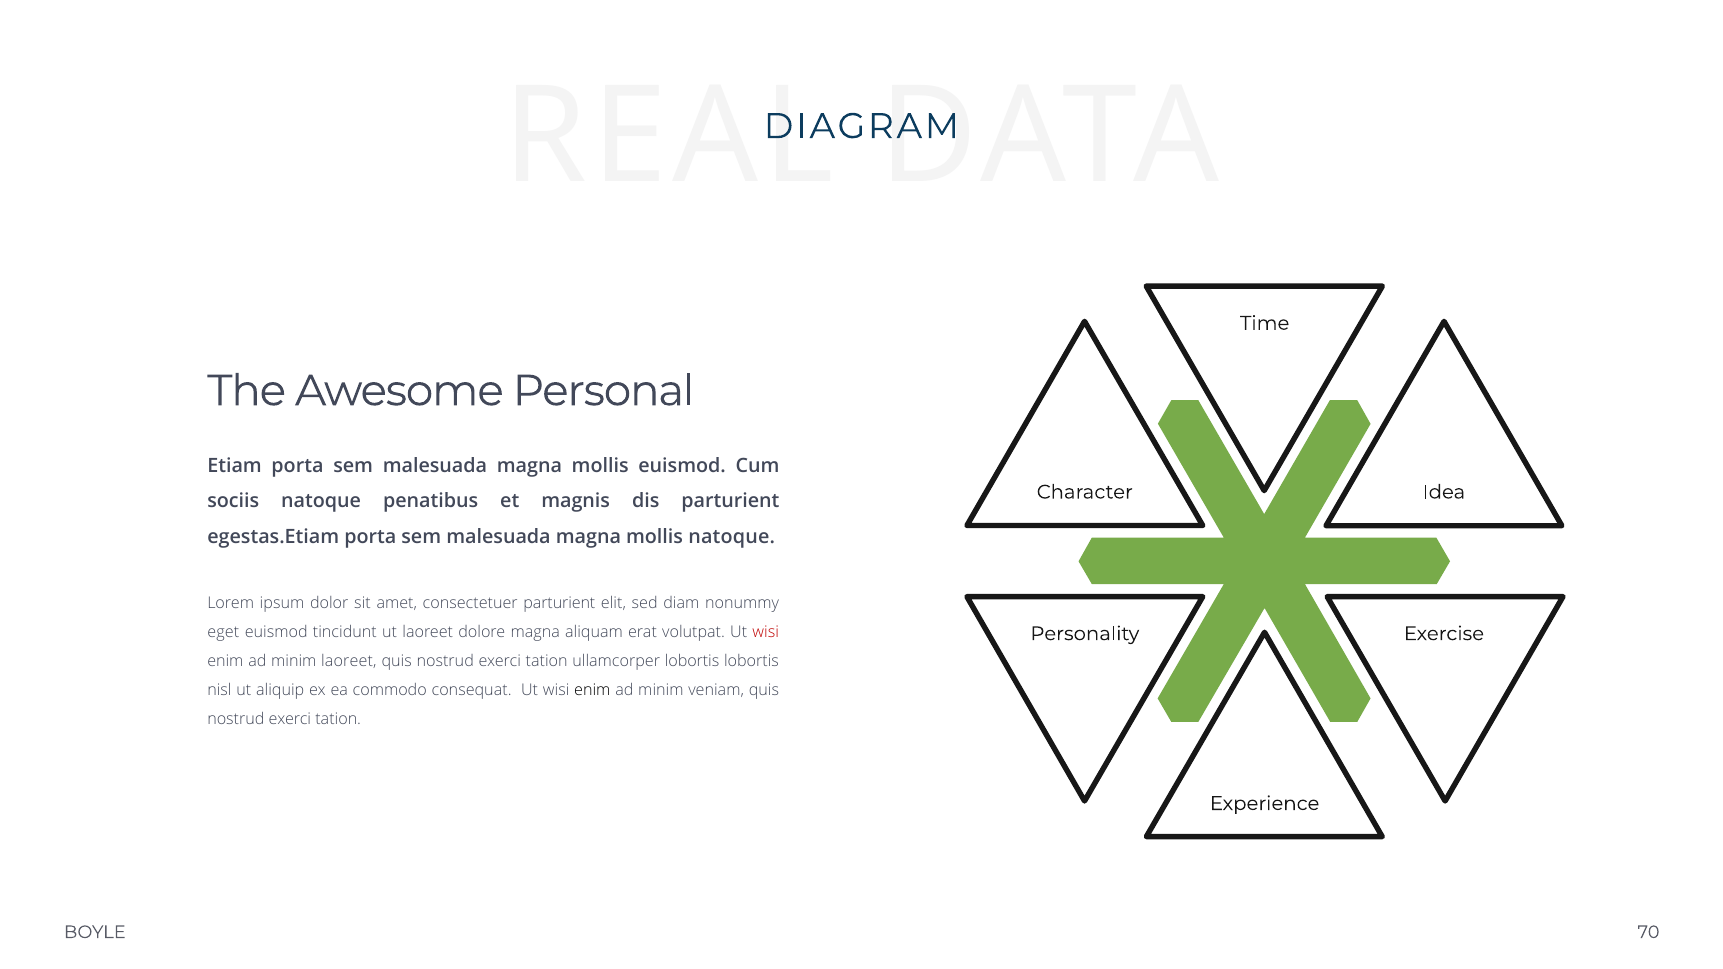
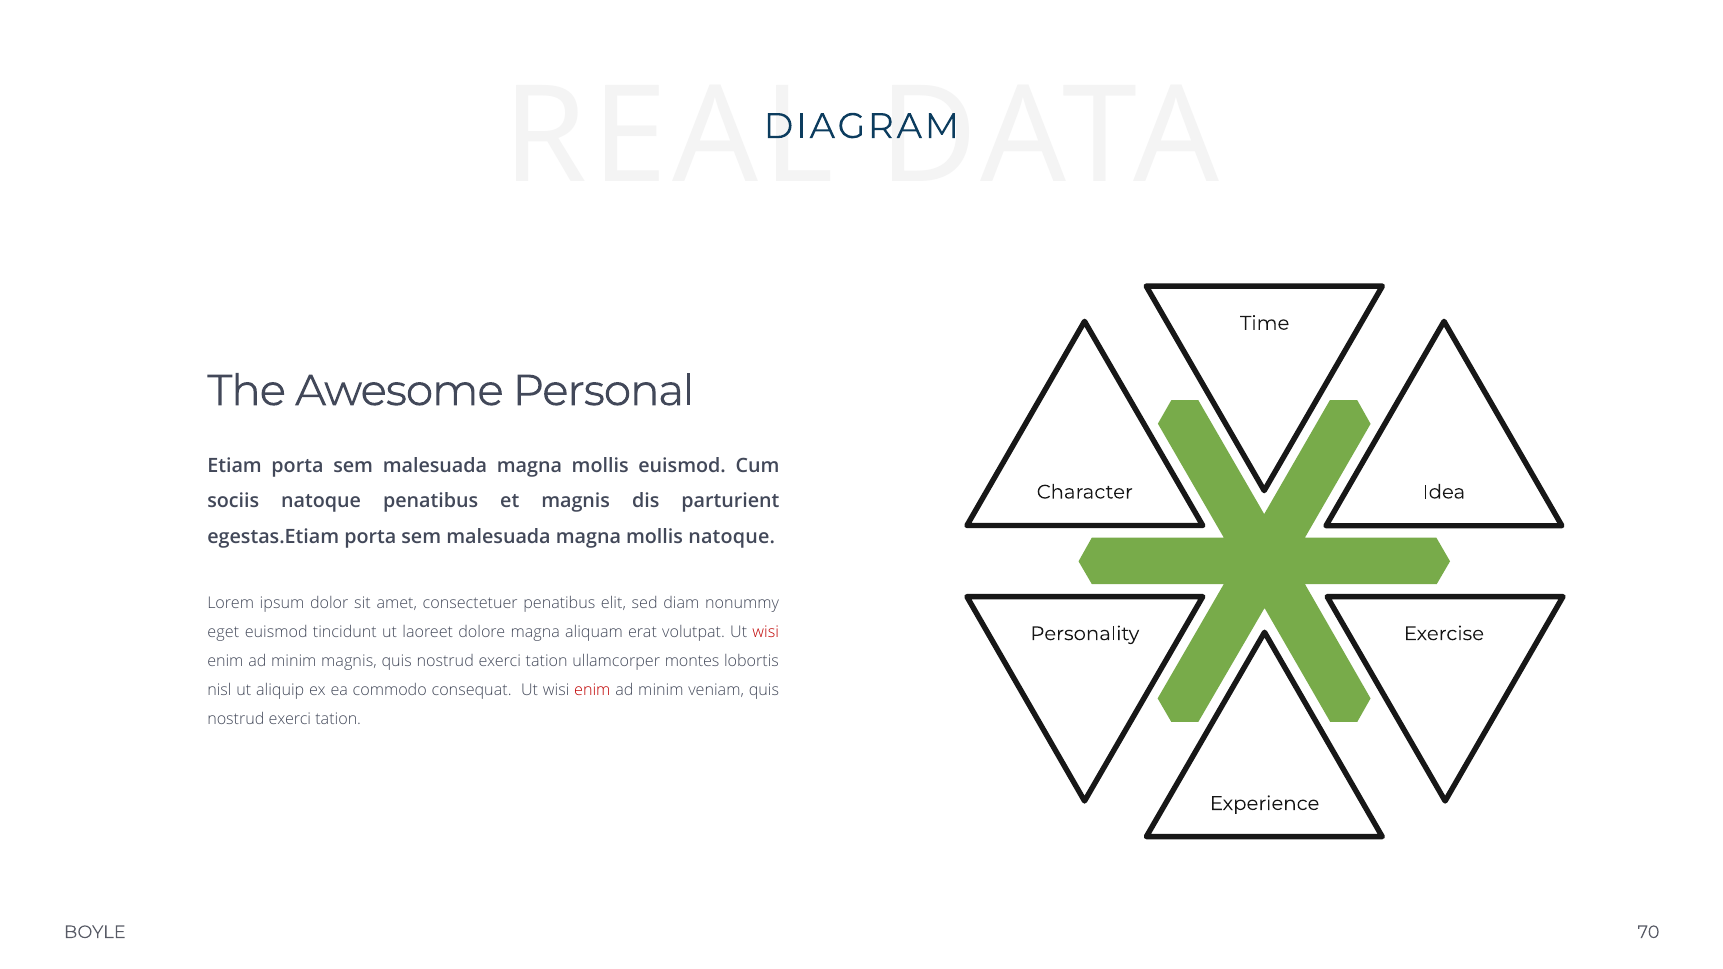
consectetuer parturient: parturient -> penatibus (559, 603)
minim laoreet: laoreet -> magnis (349, 662)
ullamcorper lobortis: lobortis -> montes (692, 662)
enim colour: black -> red (592, 691)
